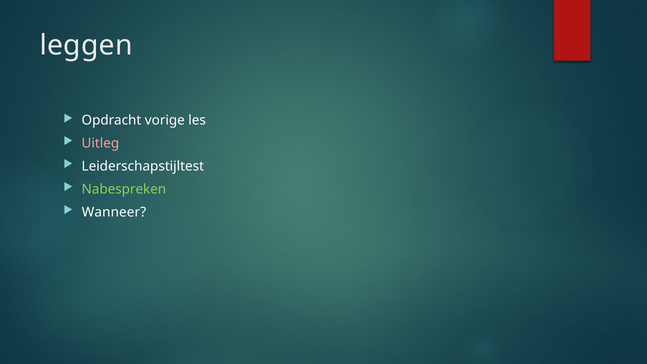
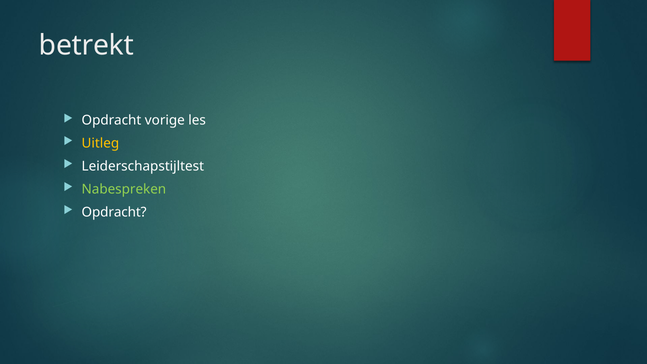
leggen: leggen -> betrekt (86, 45)
Uitleg colour: pink -> yellow (100, 143)
Wanneer: Wanneer -> Opdracht (114, 212)
